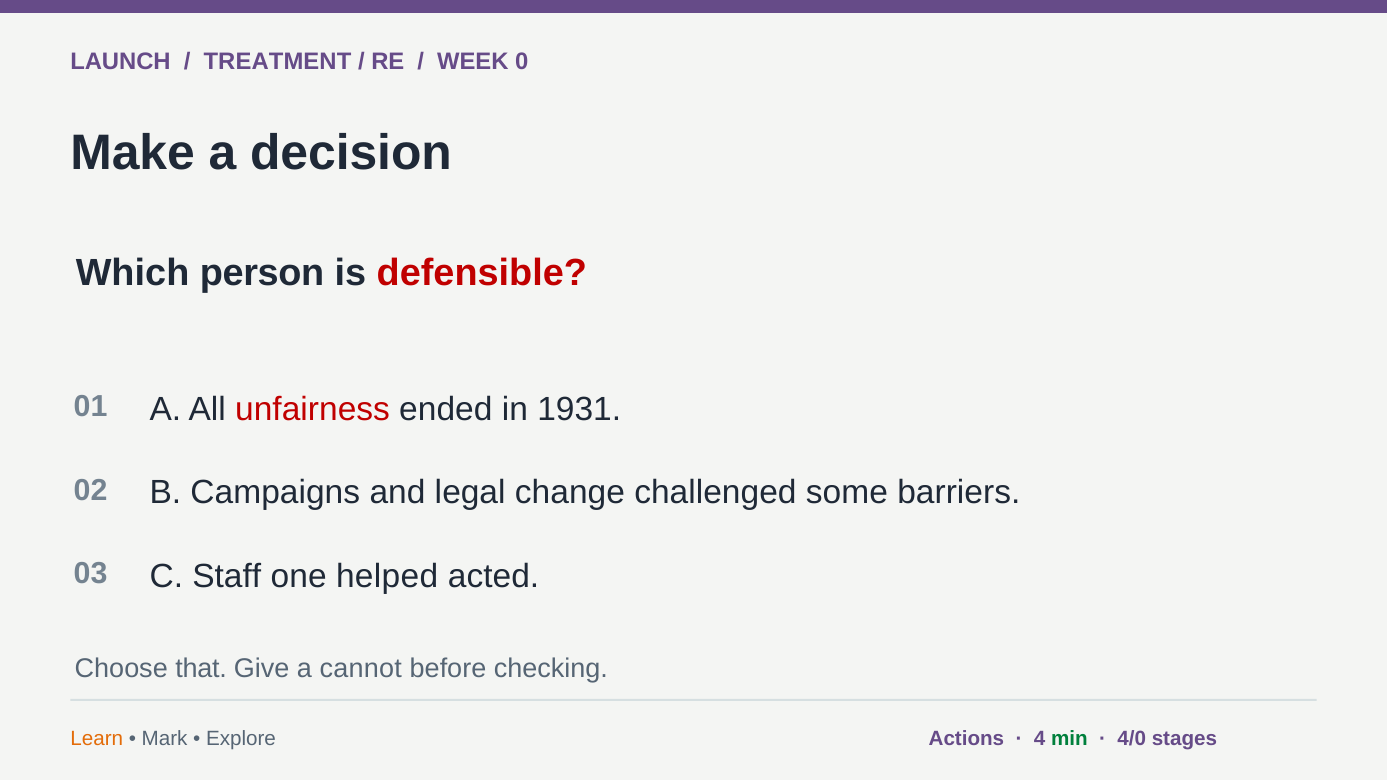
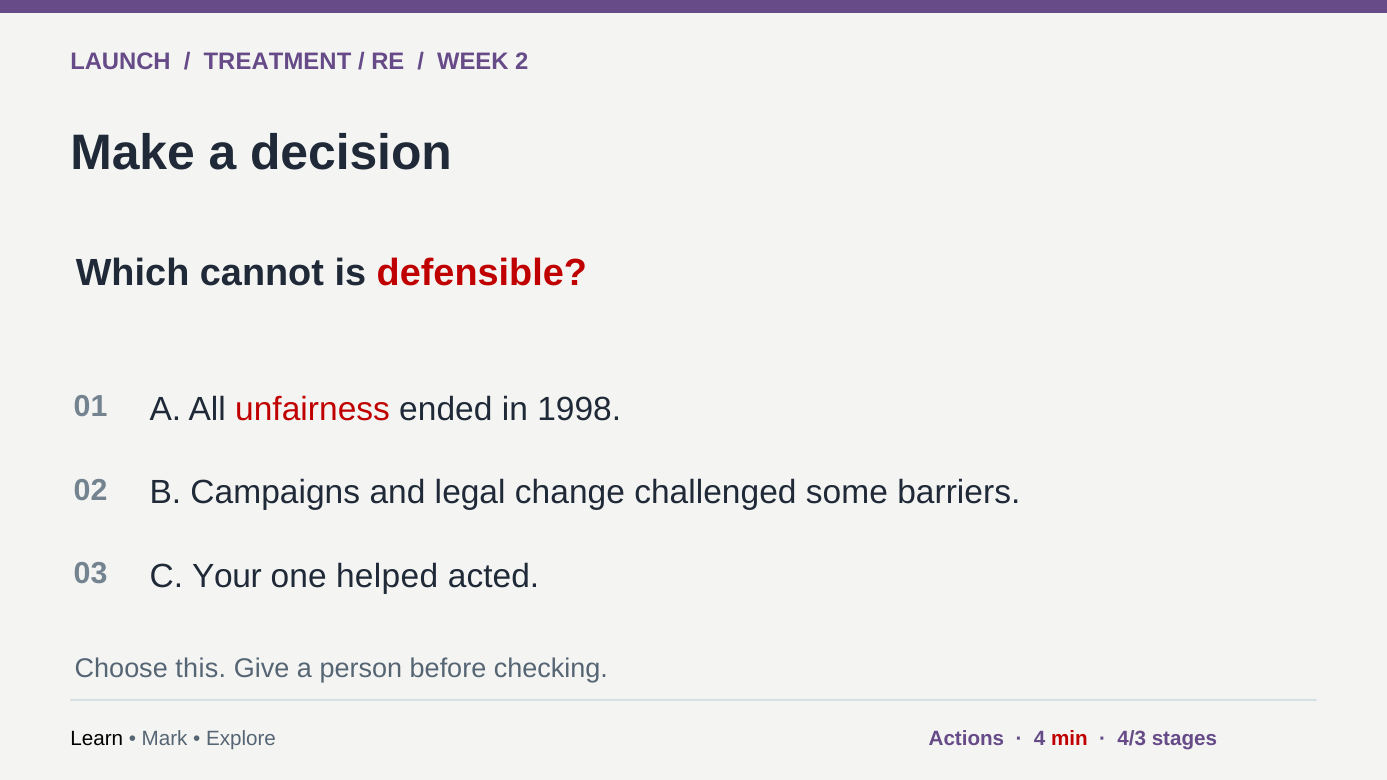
0: 0 -> 2 (522, 62)
person: person -> cannot (262, 273)
1931: 1931 -> 1998 (579, 409)
Staff: Staff -> Your (227, 576)
that: that -> this (201, 669)
cannot: cannot -> person (361, 669)
Learn colour: orange -> black (97, 738)
min colour: green -> red (1069, 738)
4/0: 4/0 -> 4/3 (1132, 738)
